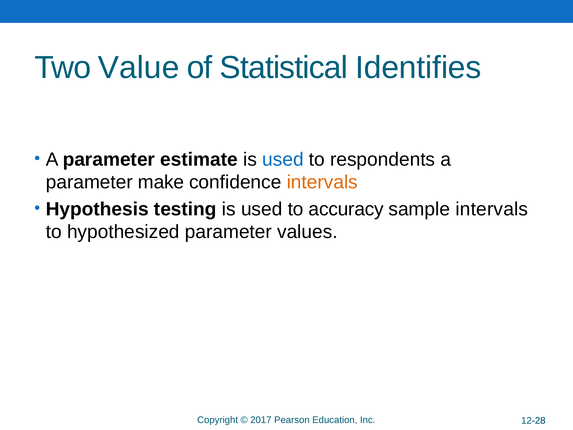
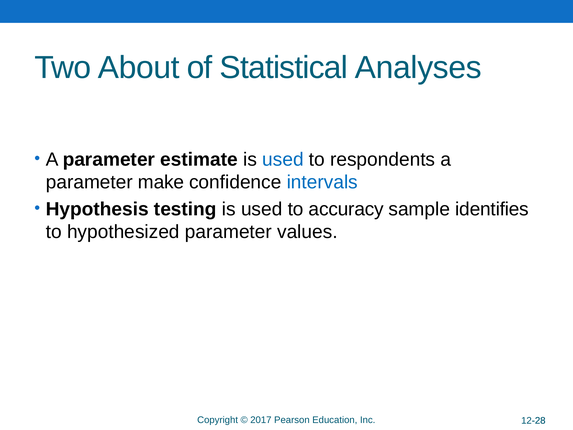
Value: Value -> About (139, 68)
Identifies: Identifies -> Analyses (418, 68)
intervals colour: orange -> blue (322, 182)
sample intervals: intervals -> identifies (492, 209)
